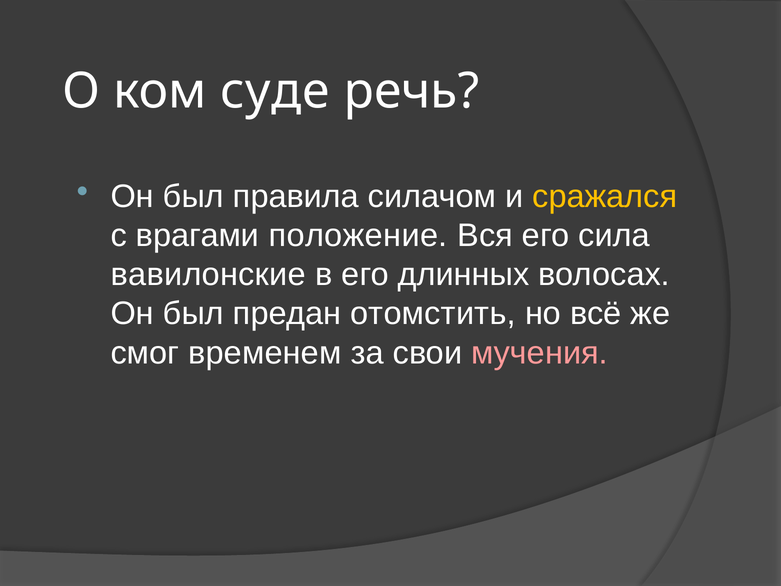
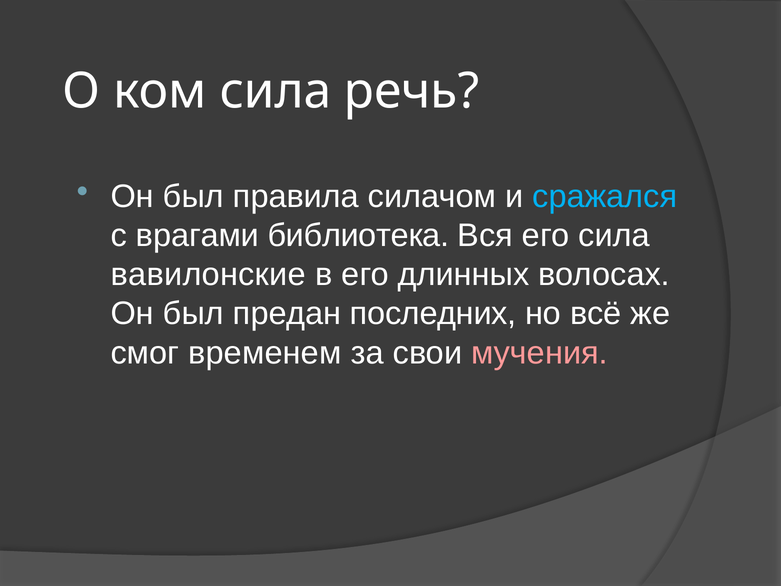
ком суде: суде -> сила (275, 91)
сражался colour: yellow -> light blue (605, 196)
положение: положение -> библиотека (358, 236)
отомстить: отомстить -> последних (433, 314)
